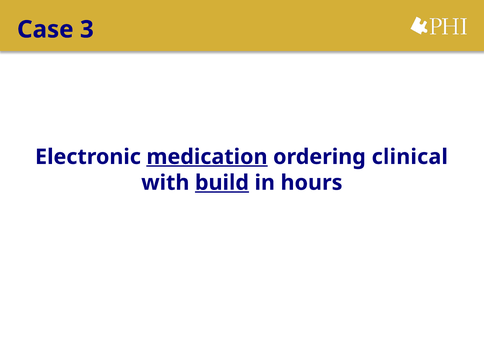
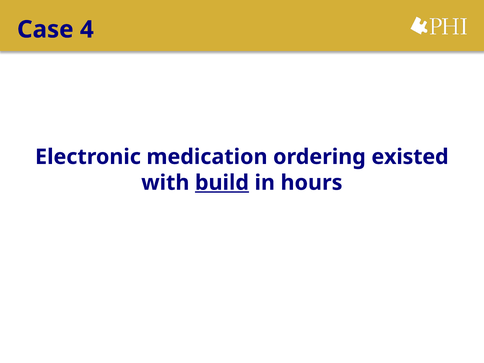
3: 3 -> 4 (87, 30)
medication underline: present -> none (207, 157)
clinical: clinical -> existed (410, 157)
